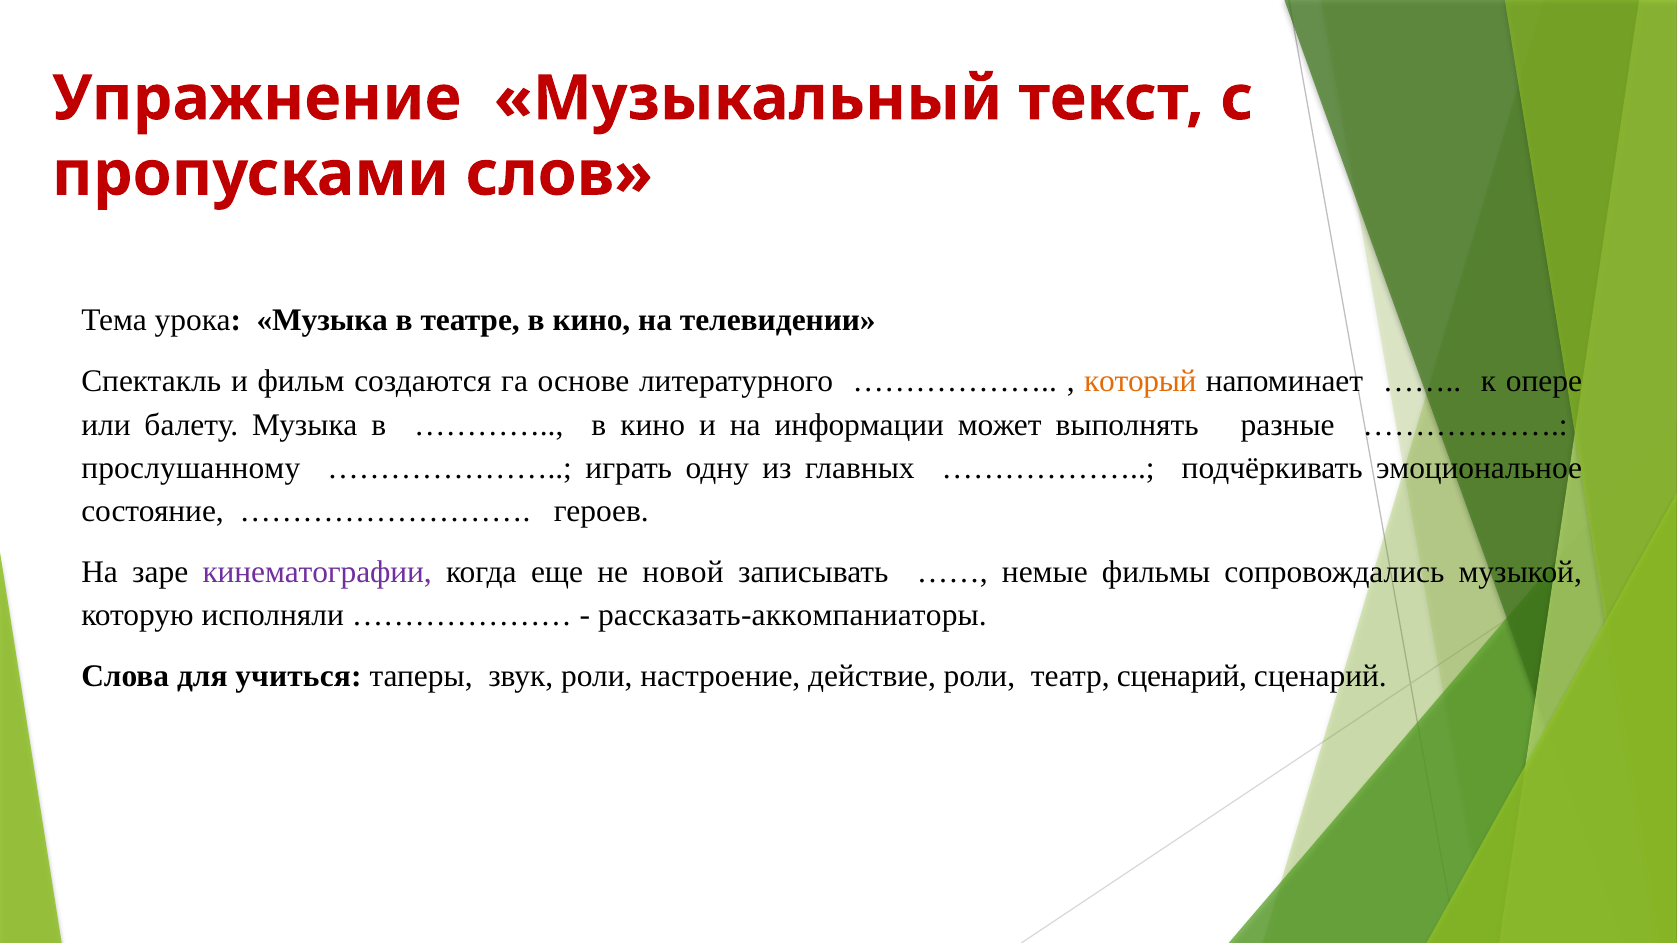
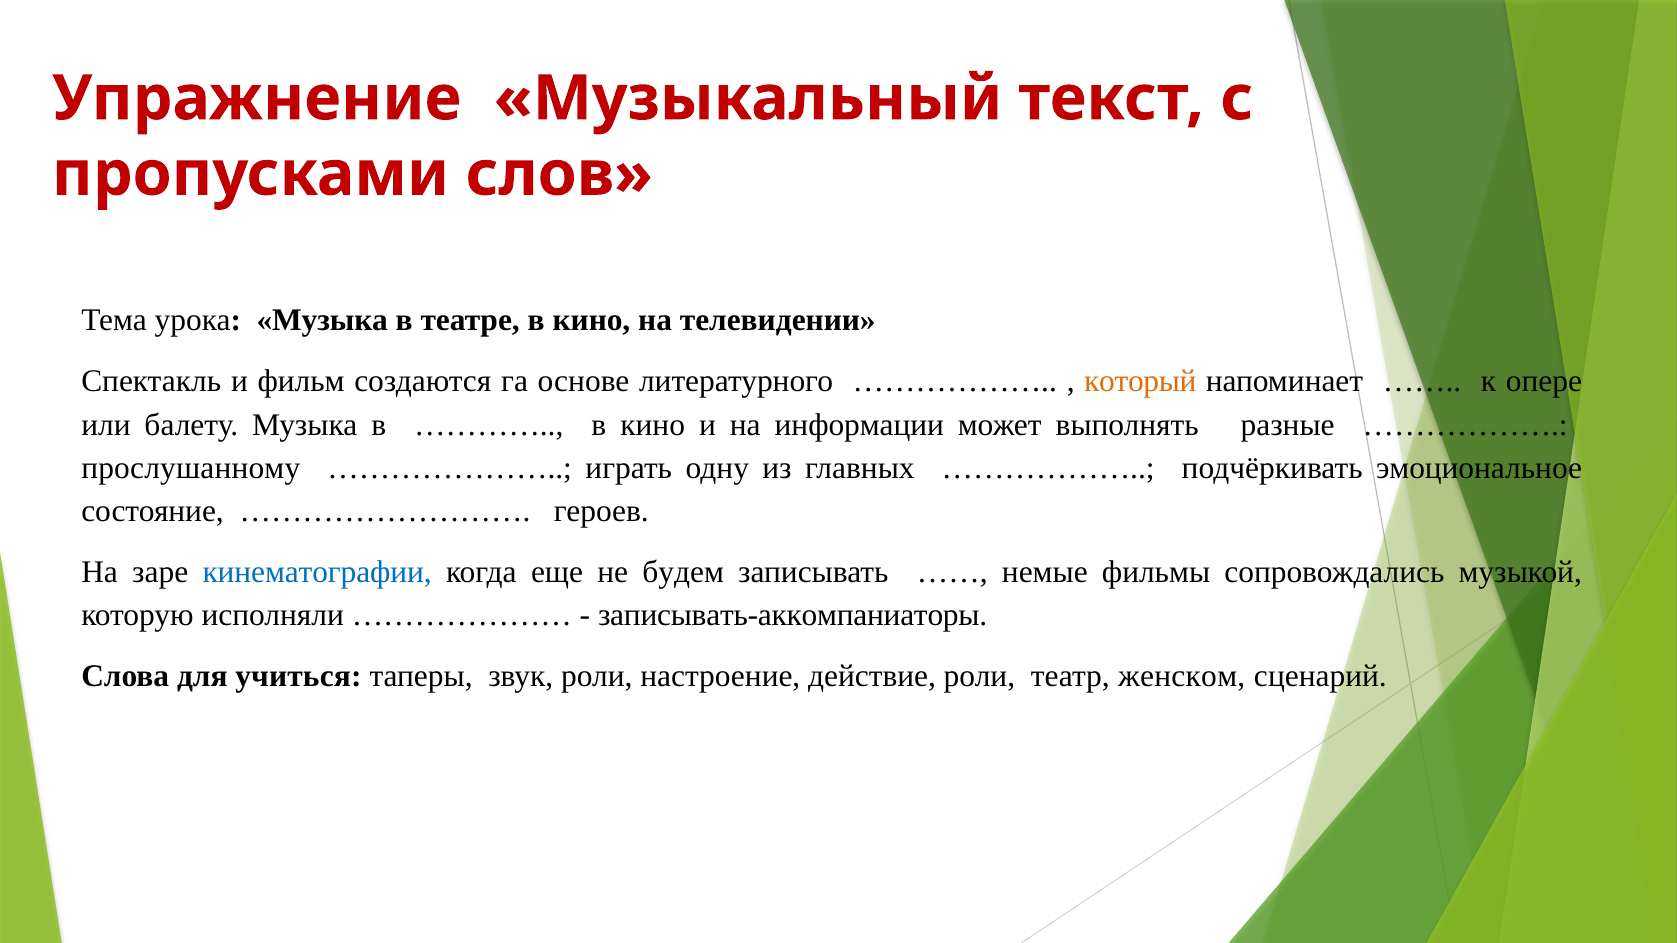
кинематографии colour: purple -> blue (317, 572)
новой: новой -> будем (683, 572)
рассказать-аккомпаниаторы: рассказать-аккомпаниаторы -> записывать-аккомпаниаторы (793, 616)
театр сценарий: сценарий -> женском (1182, 677)
